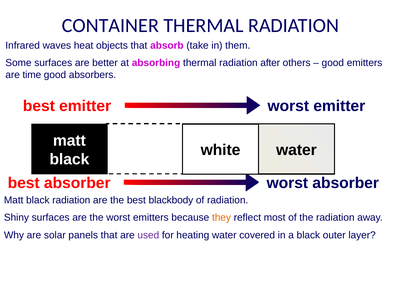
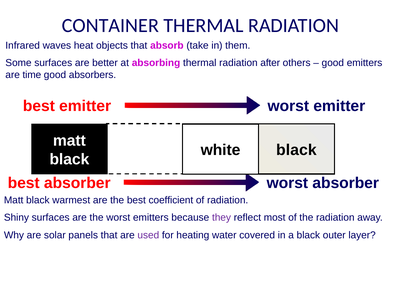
white water: water -> black (296, 150)
black radiation: radiation -> warmest (71, 200)
blackbody: blackbody -> coefficient (171, 200)
they colour: orange -> purple (222, 217)
